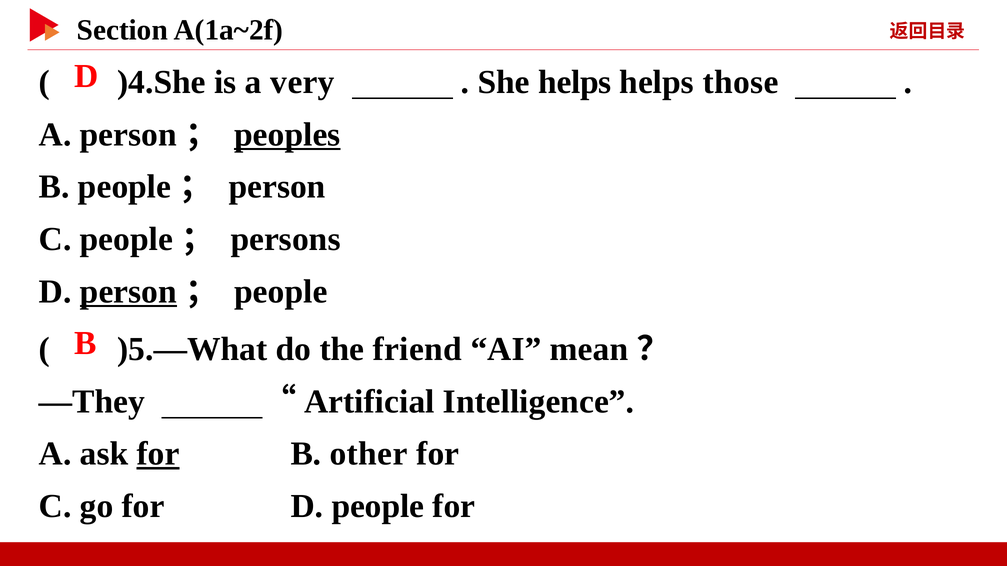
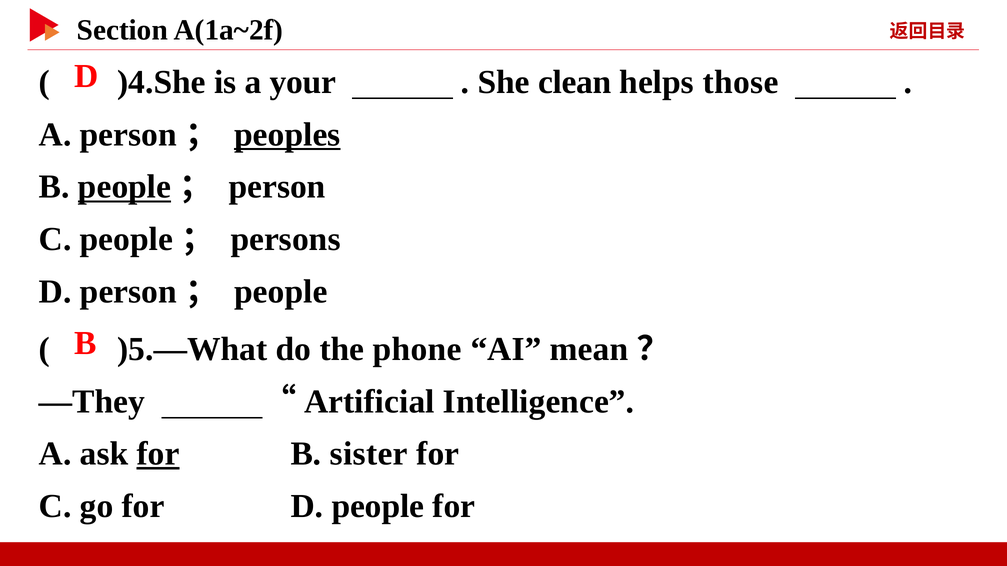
very: very -> your (303, 82)
She helps: helps -> clean (575, 82)
people underline: none -> present (125, 187)
person underline: present -> none (128, 292)
friend: friend -> phone (417, 349)
other: other -> sister (369, 454)
